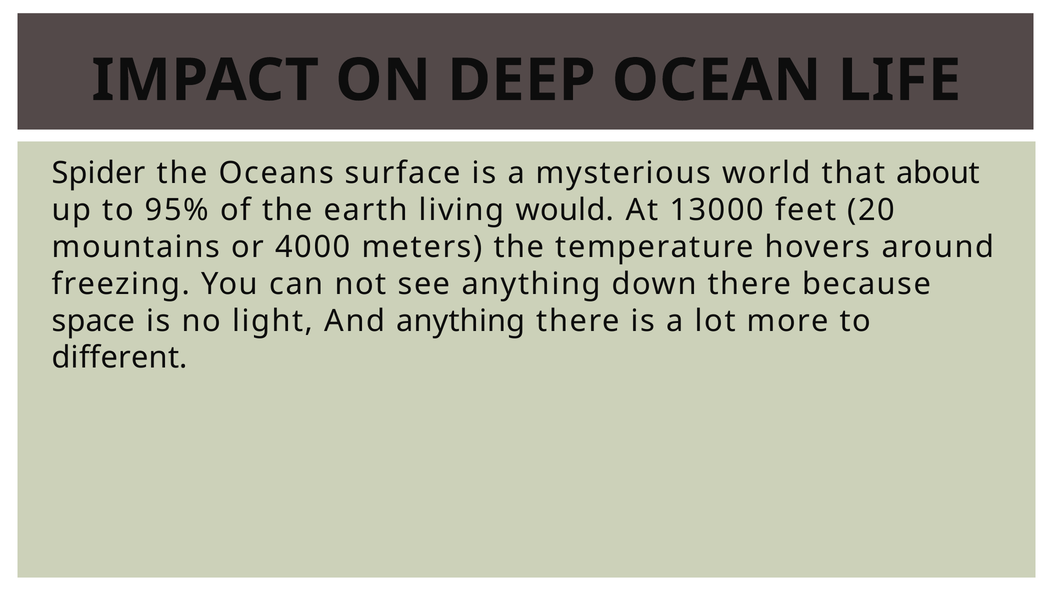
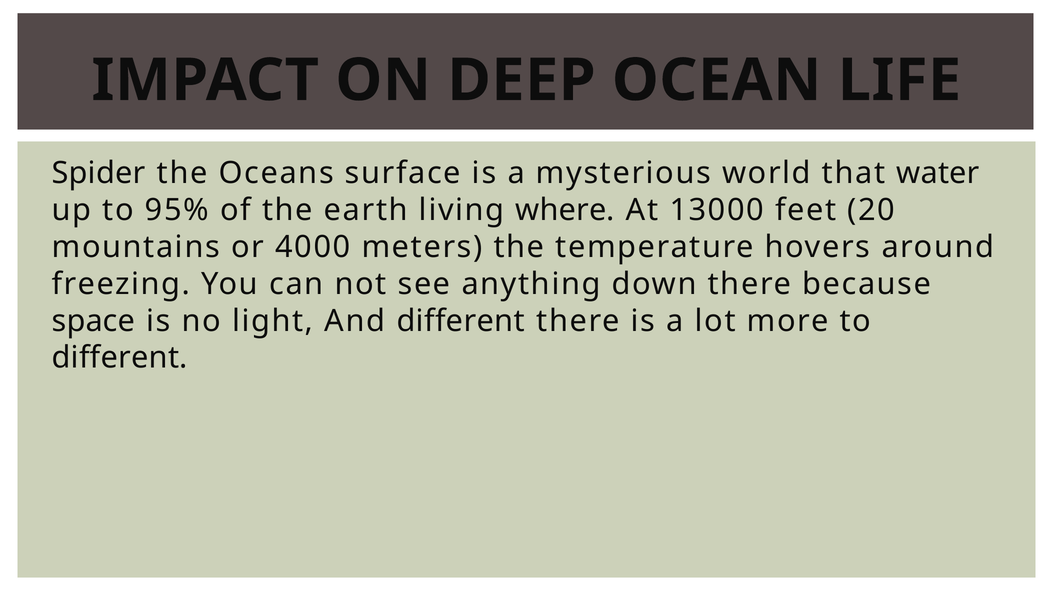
about: about -> water (938, 173)
would: would -> where (565, 210)
And anything: anything -> different (461, 321)
